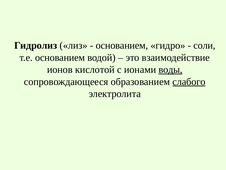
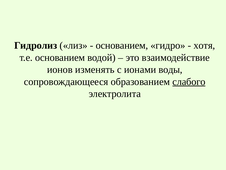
соли: соли -> хотя (204, 45)
кислотой: кислотой -> изменять (95, 69)
воды underline: present -> none (170, 69)
